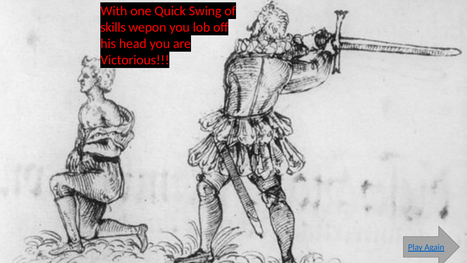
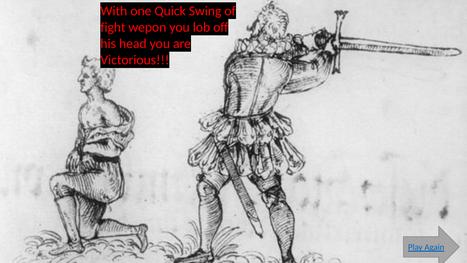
skills: skills -> fight (113, 27)
